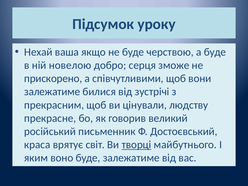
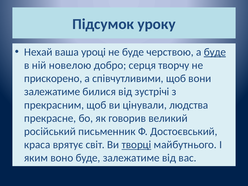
якщо: якщо -> уроці (94, 52)
буде underline: none -> present (215, 52)
зможе: зможе -> творчу (174, 65)
людству: людству -> людства (189, 105)
